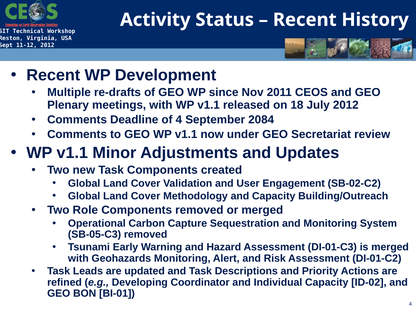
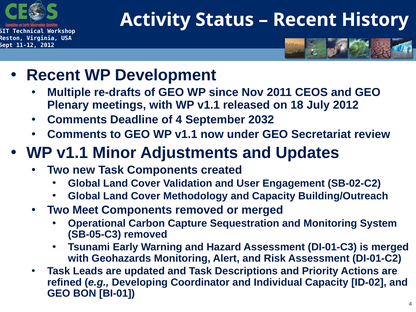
2084: 2084 -> 2032 (261, 120)
Role: Role -> Meet (85, 210)
